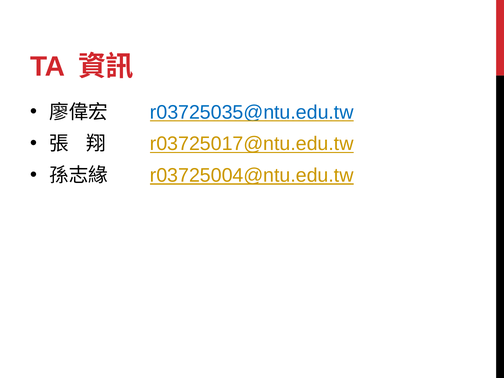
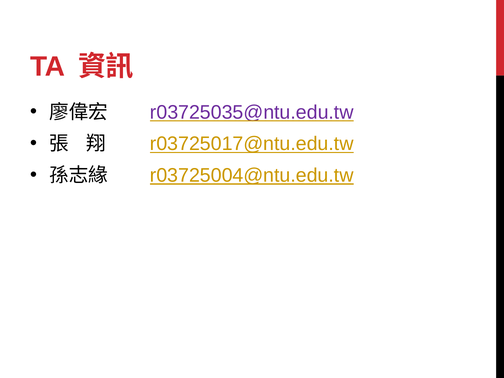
r03725035@ntu.edu.tw colour: blue -> purple (252, 112)
